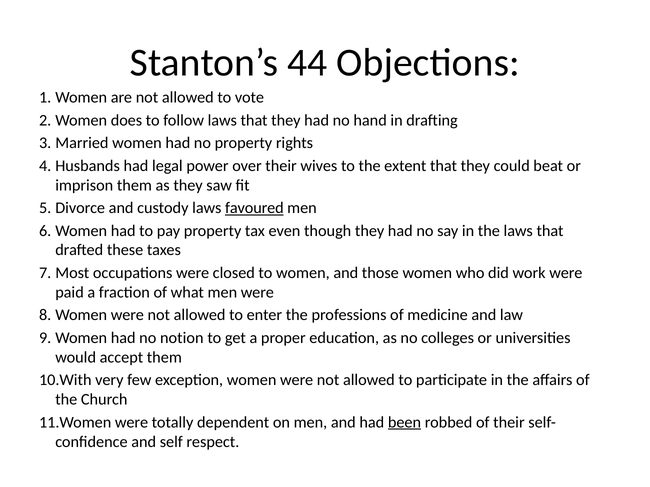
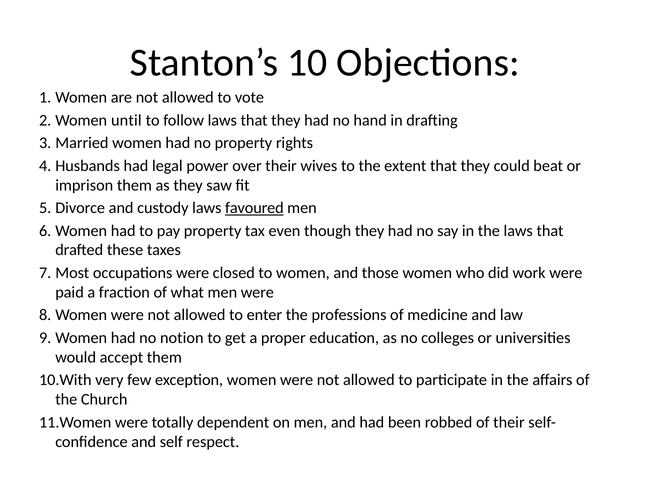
44: 44 -> 10 (307, 63)
does: does -> until (126, 120)
been underline: present -> none (404, 423)
